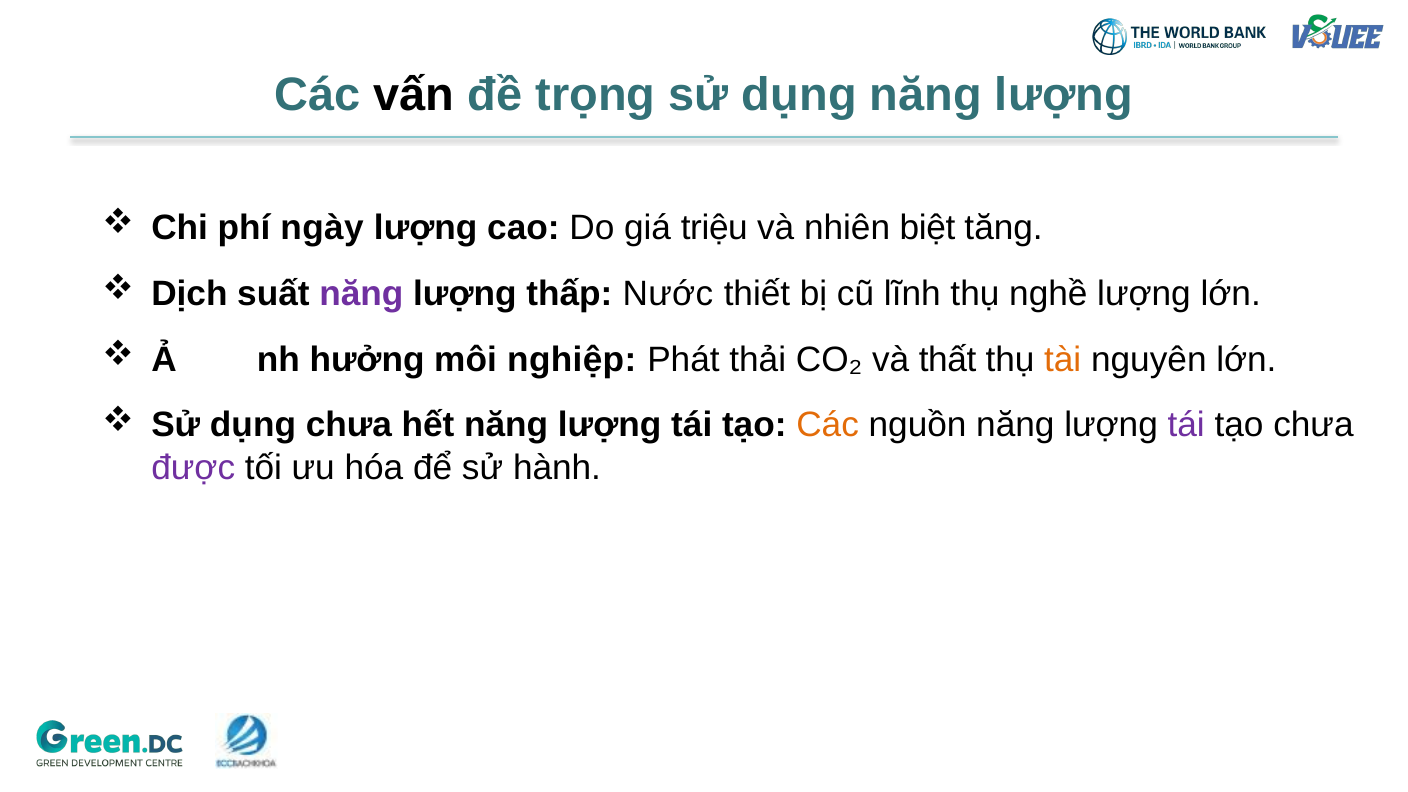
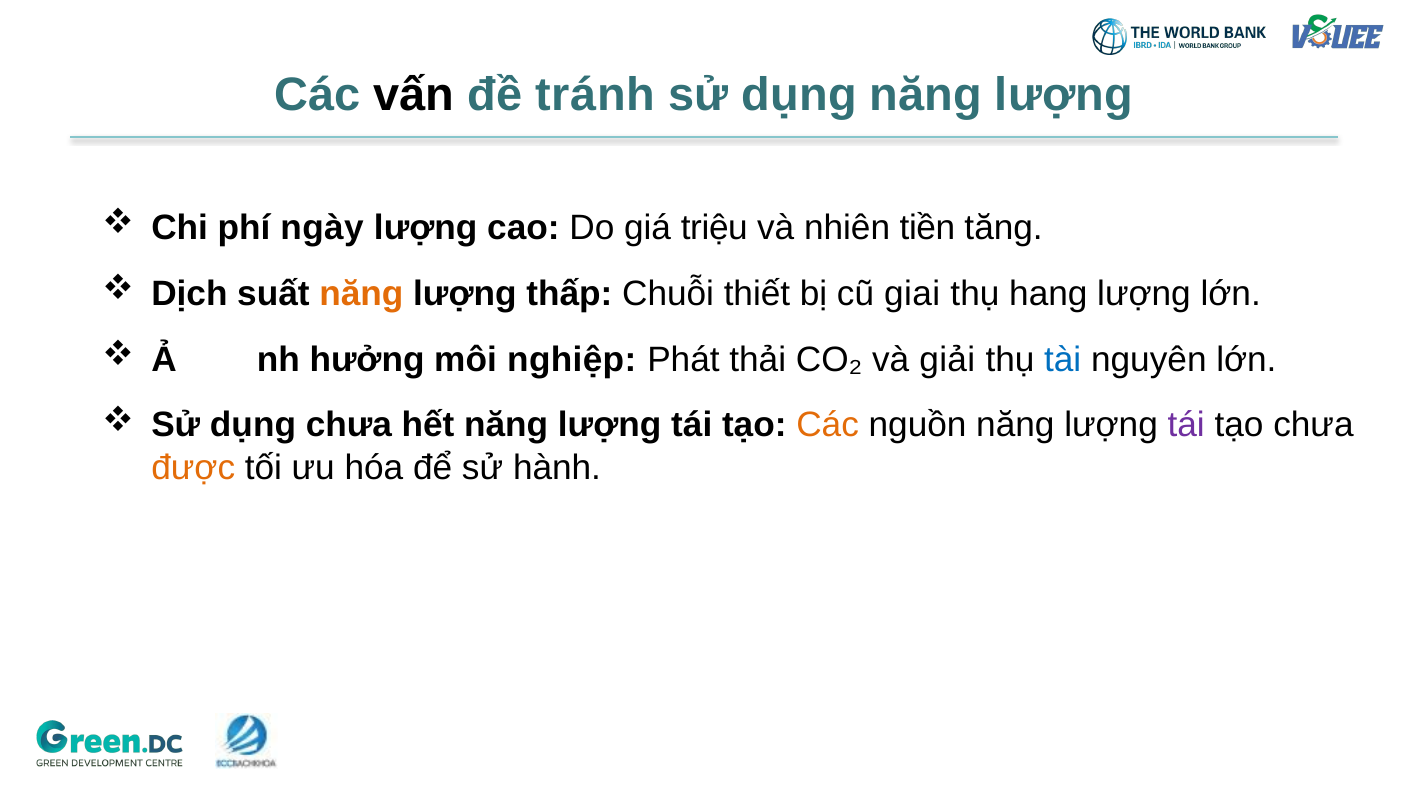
trọng: trọng -> tránh (595, 95)
biệt: biệt -> tiền (927, 228)
năng colour: purple -> orange (361, 294)
Nước: Nước -> Chuỗi (668, 294)
lĩnh: lĩnh -> giai (912, 294)
nghề: nghề -> hang (1048, 294)
thất: thất -> giải (947, 359)
tài colour: orange -> blue (1063, 359)
được colour: purple -> orange (193, 467)
